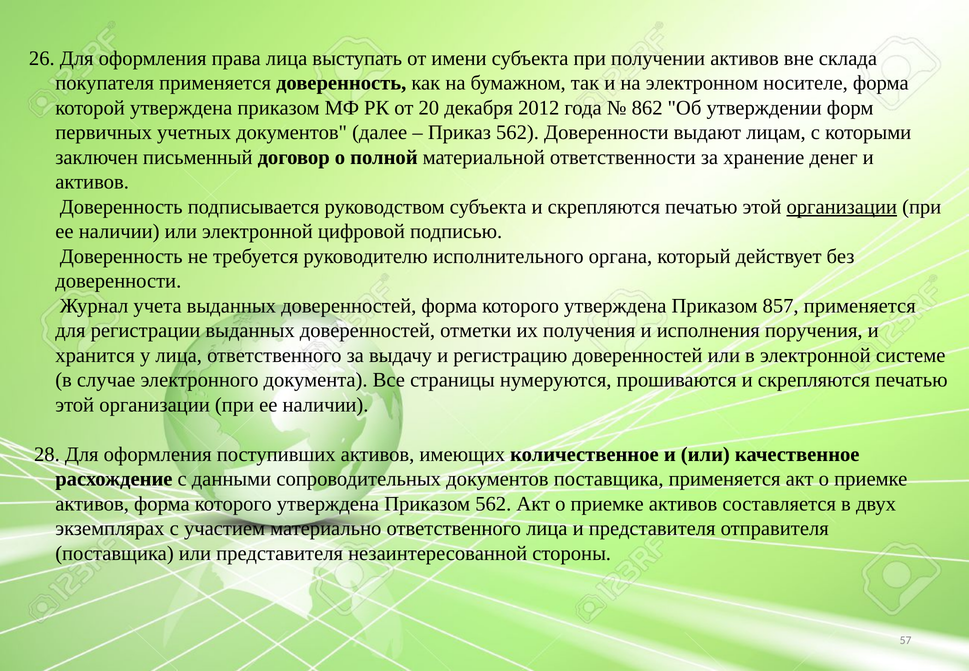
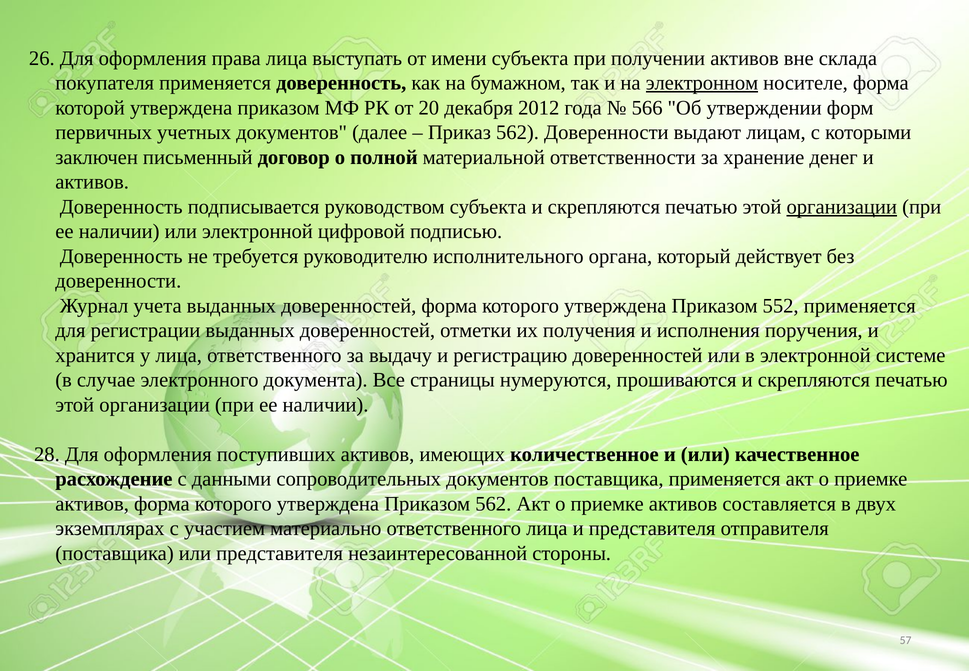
электронном underline: none -> present (702, 83)
862: 862 -> 566 (647, 108)
857: 857 -> 552 (781, 306)
